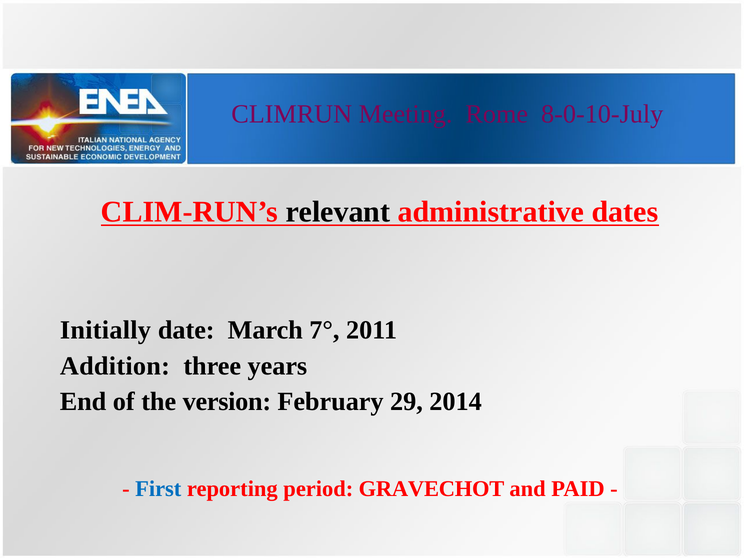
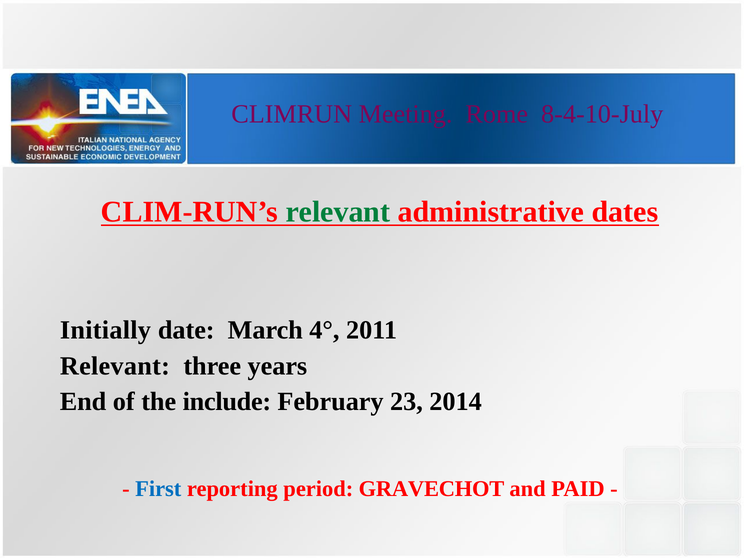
8-0-10-July: 8-0-10-July -> 8-4-10-July (602, 114)
relevant colour: black -> green (338, 212)
7°: 7° -> 4° (324, 330)
Addition: Addition -> Relevant (115, 366)
version: version -> include (227, 402)
29: 29 -> 23 (406, 402)
